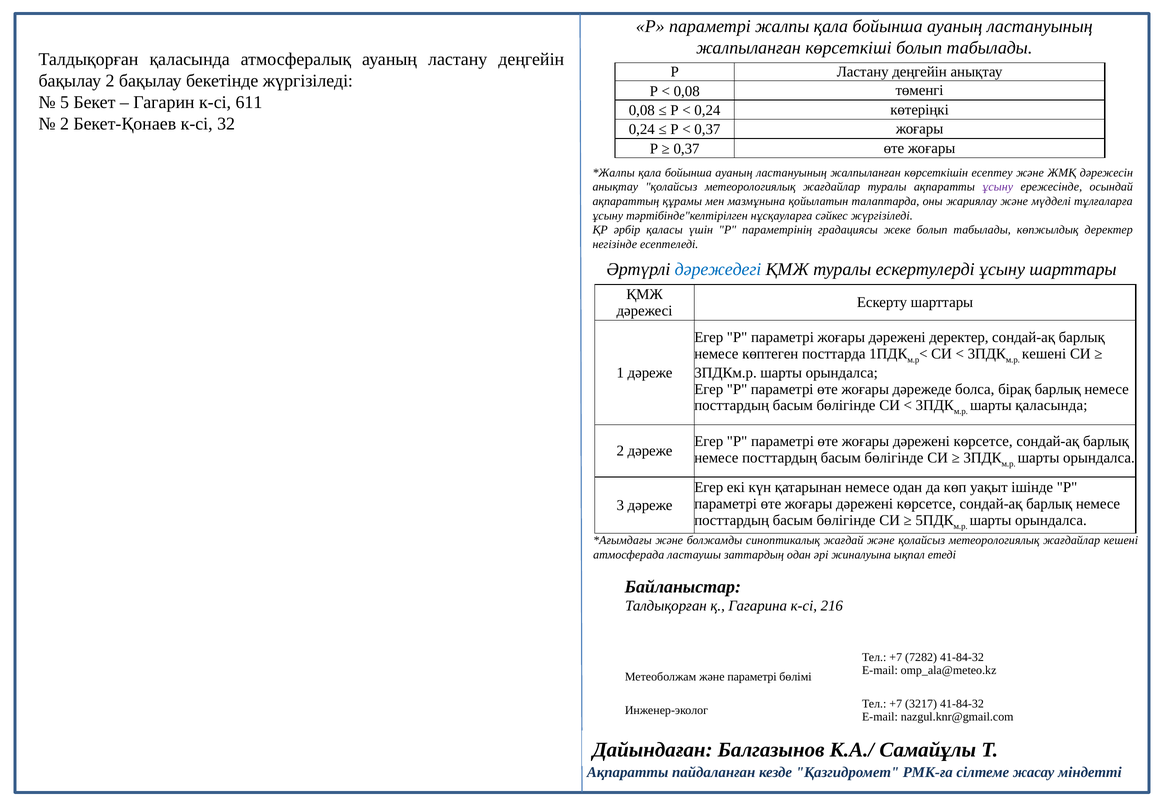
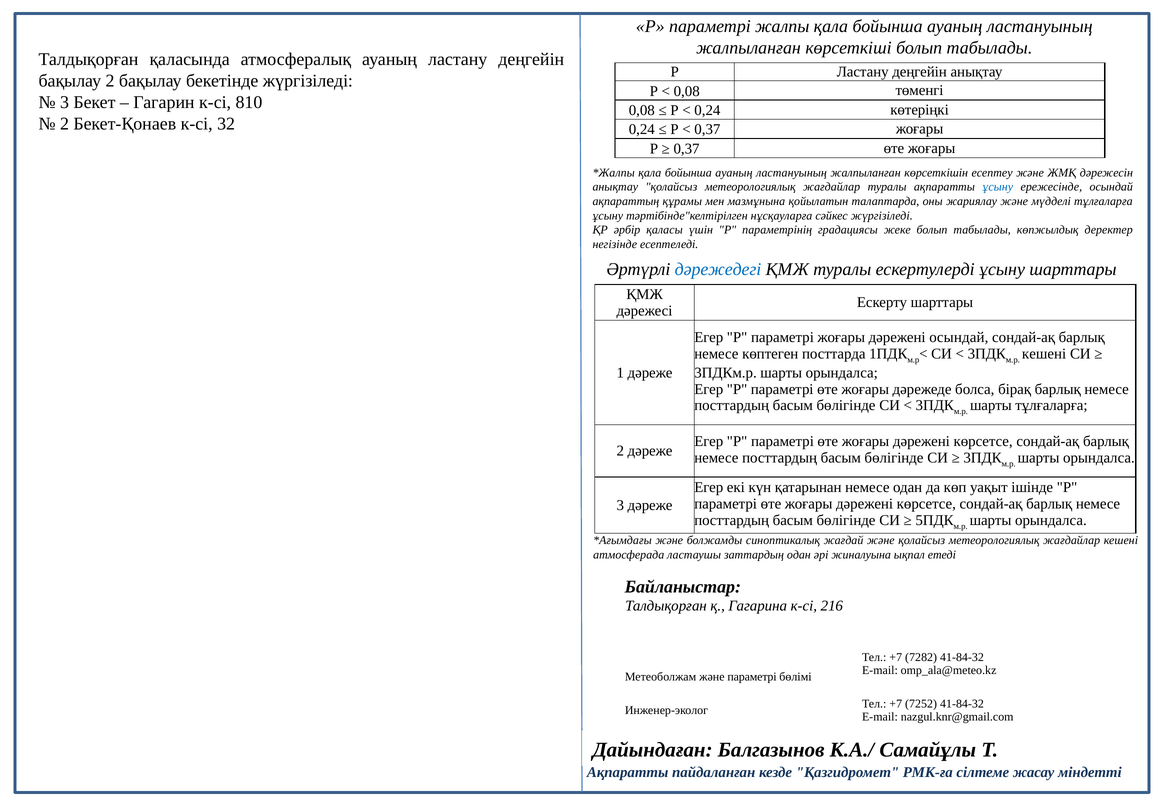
5: 5 -> 3 (64, 102)
611: 611 -> 810 (249, 102)
ұсыну colour: purple -> blue (998, 187)
дәрежені деректер: деректер -> осындай (959, 337)
шарты қаласында: қаласында -> тұлғаларға (1051, 405)
3217: 3217 -> 7252 (921, 704)
